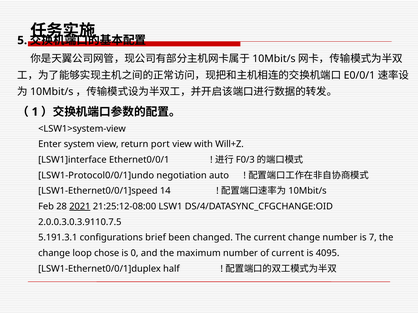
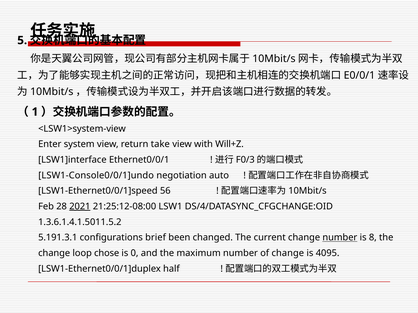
port: port -> take (160, 144)
LSW1-Protocol0/0/1]undo: LSW1-Protocol0/0/1]undo -> LSW1-Console0/0/1]undo (96, 176)
14: 14 -> 56 (165, 191)
2.0.0.3.0.3.9110.7.5: 2.0.0.3.0.3.9110.7.5 -> 1.3.6.1.4.1.5011.5.2 (80, 222)
number underline: none -> present (340, 238)
7: 7 -> 8 (373, 238)
of current: current -> change (288, 254)
